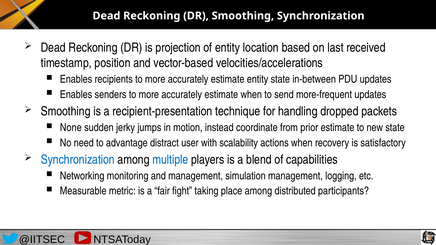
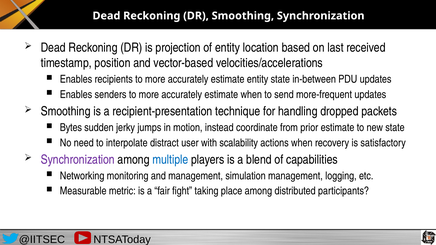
None: None -> Bytes (71, 128)
advantage: advantage -> interpolate (127, 143)
Synchronization colour: blue -> purple (78, 160)
